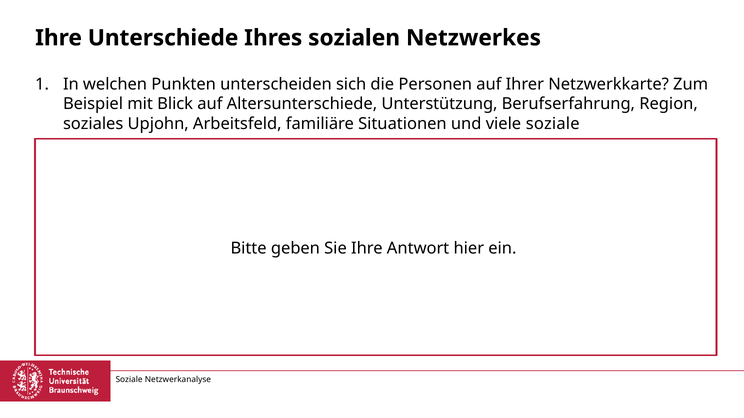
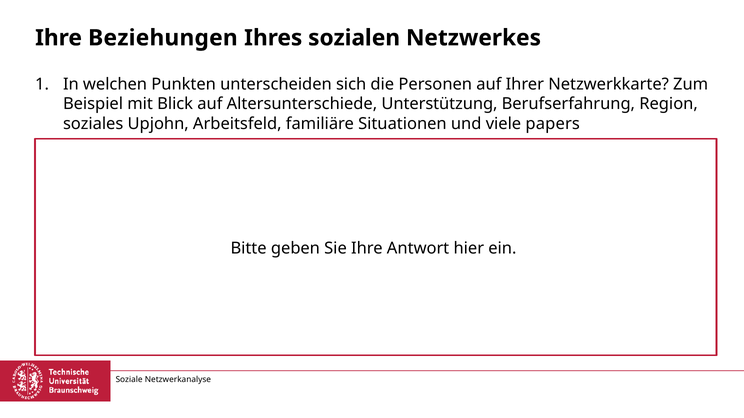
Unterschiede: Unterschiede -> Beziehungen (163, 38)
viele soziale: soziale -> papers (553, 124)
